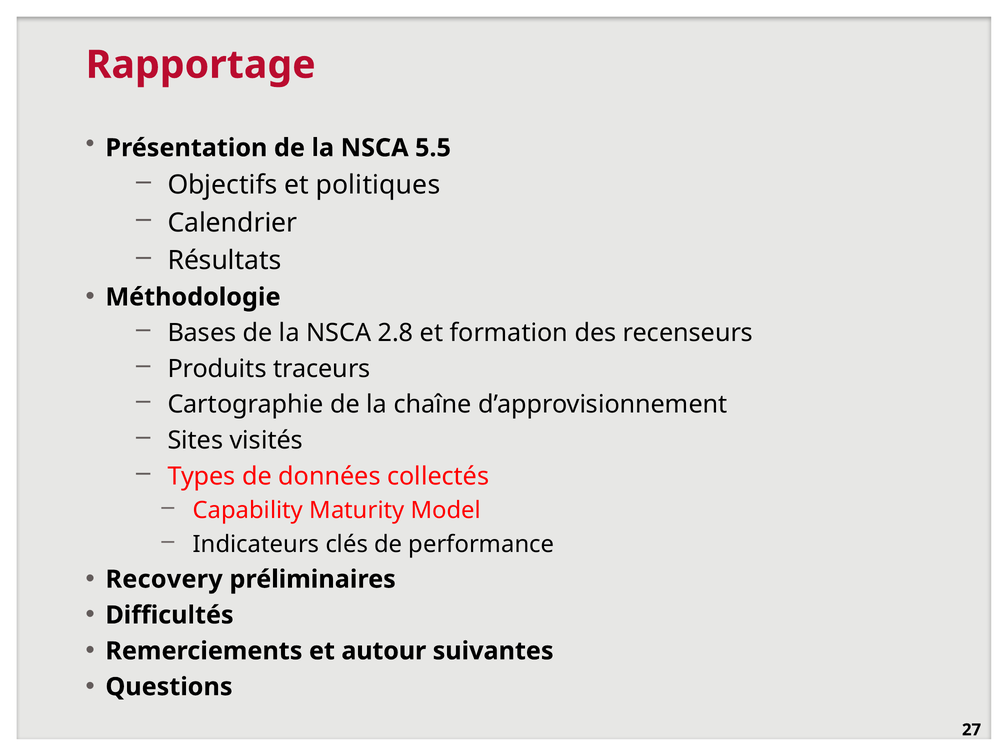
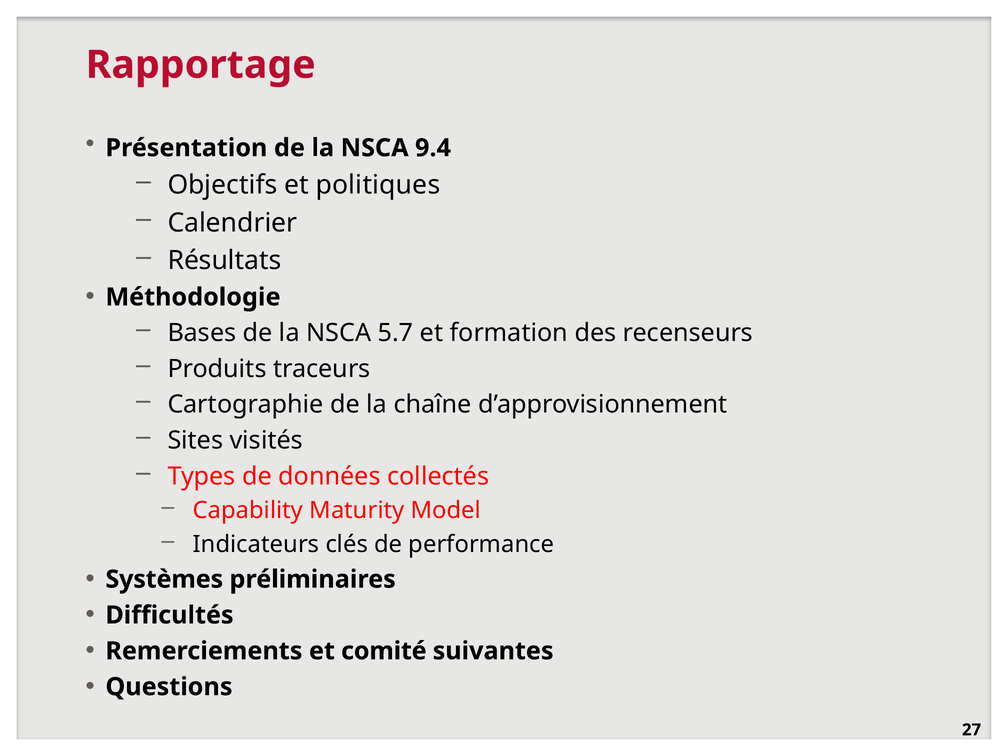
5.5: 5.5 -> 9.4 (433, 148)
2.8: 2.8 -> 5.7 (396, 333)
Recovery: Recovery -> Systèmes (164, 579)
autour: autour -> comité (384, 651)
